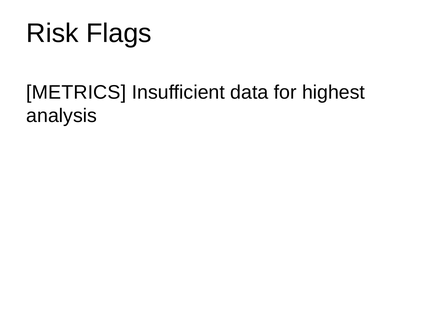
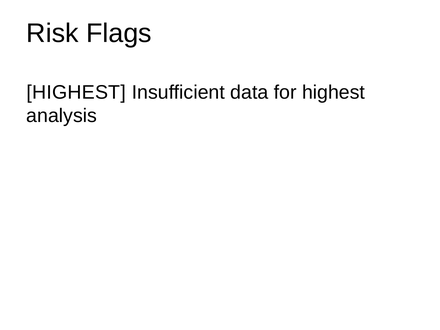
METRICS: METRICS -> HIGHEST (76, 92)
